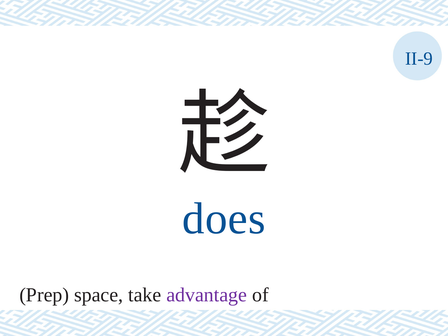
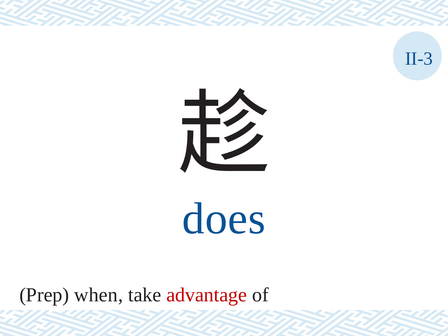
II-9: II-9 -> II-3 (419, 59)
space: space -> when (99, 295)
advantage colour: purple -> red (207, 295)
